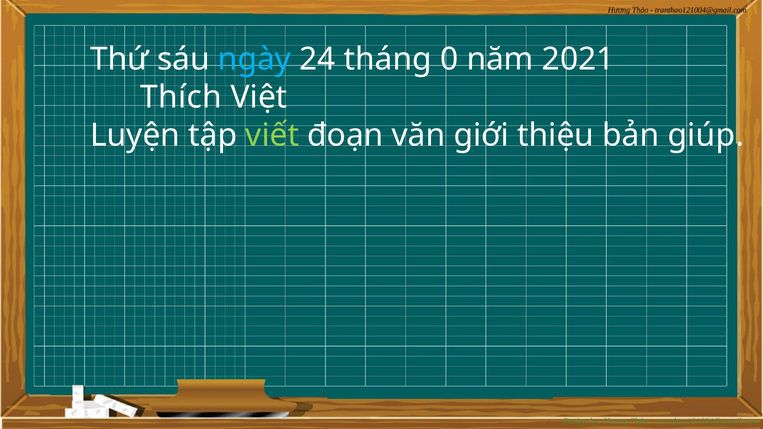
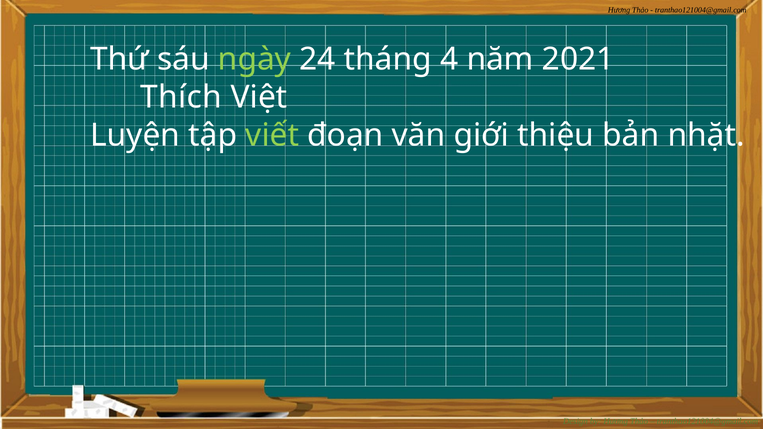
ngày colour: light blue -> light green (255, 59)
0: 0 -> 4 (449, 59)
giúp: giúp -> nhặt (706, 135)
